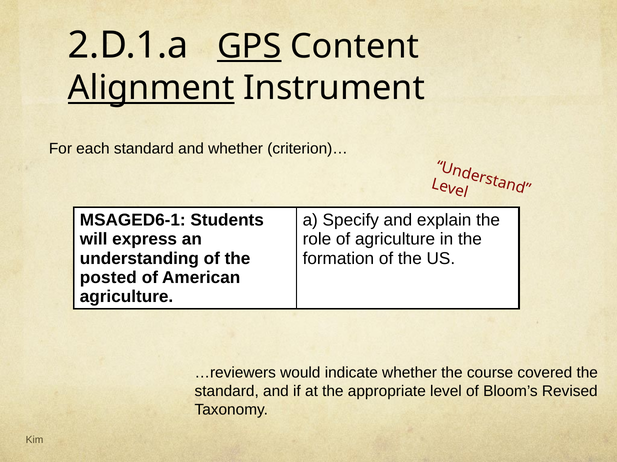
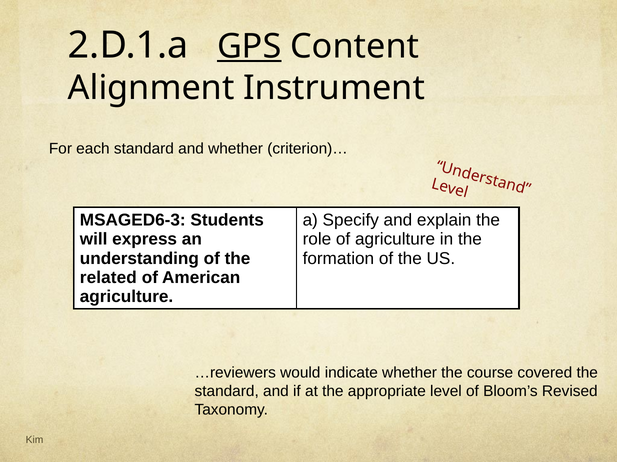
Alignment underline: present -> none (151, 88)
MSAGED6-1: MSAGED6-1 -> MSAGED6-3 (133, 221)
posted: posted -> related (108, 278)
